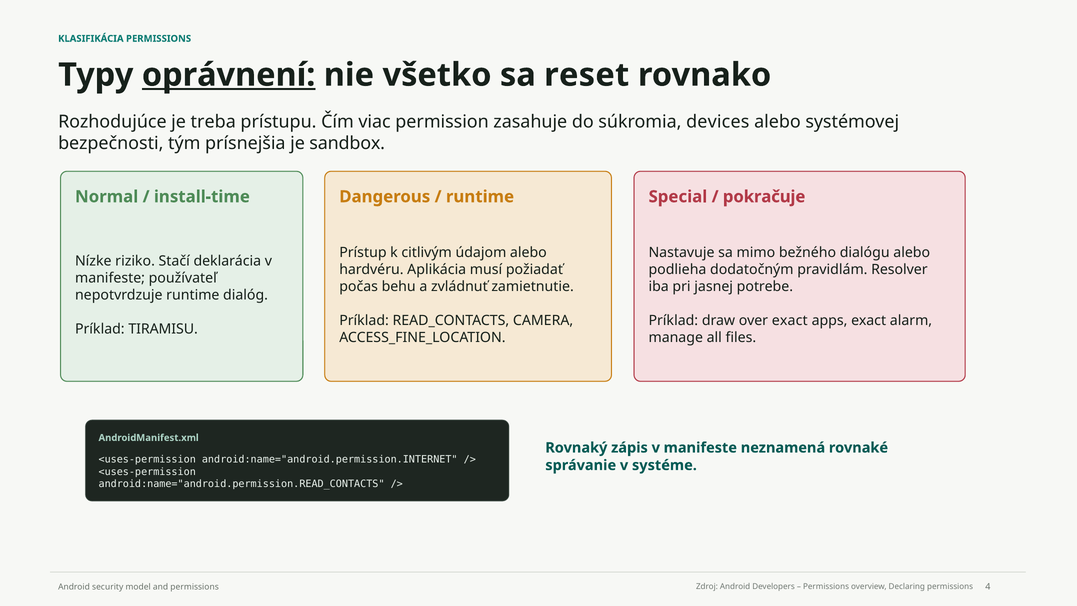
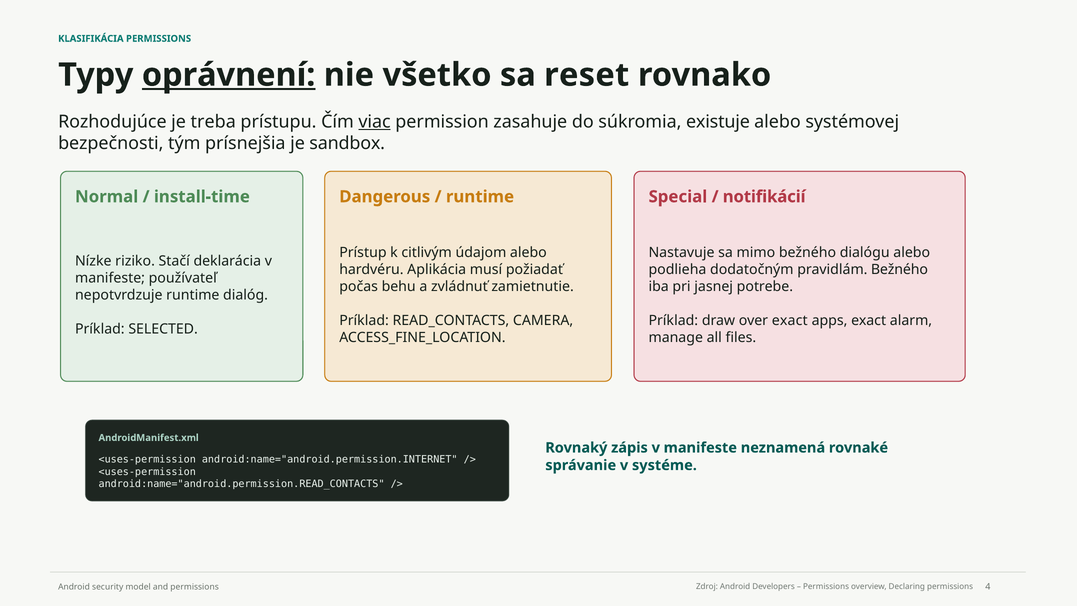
viac underline: none -> present (375, 122)
devices: devices -> existuje (718, 122)
pokračuje: pokračuje -> notifikácií (764, 197)
pravidlám Resolver: Resolver -> Bežného (899, 270)
TIRAMISU: TIRAMISU -> SELECTED (163, 329)
